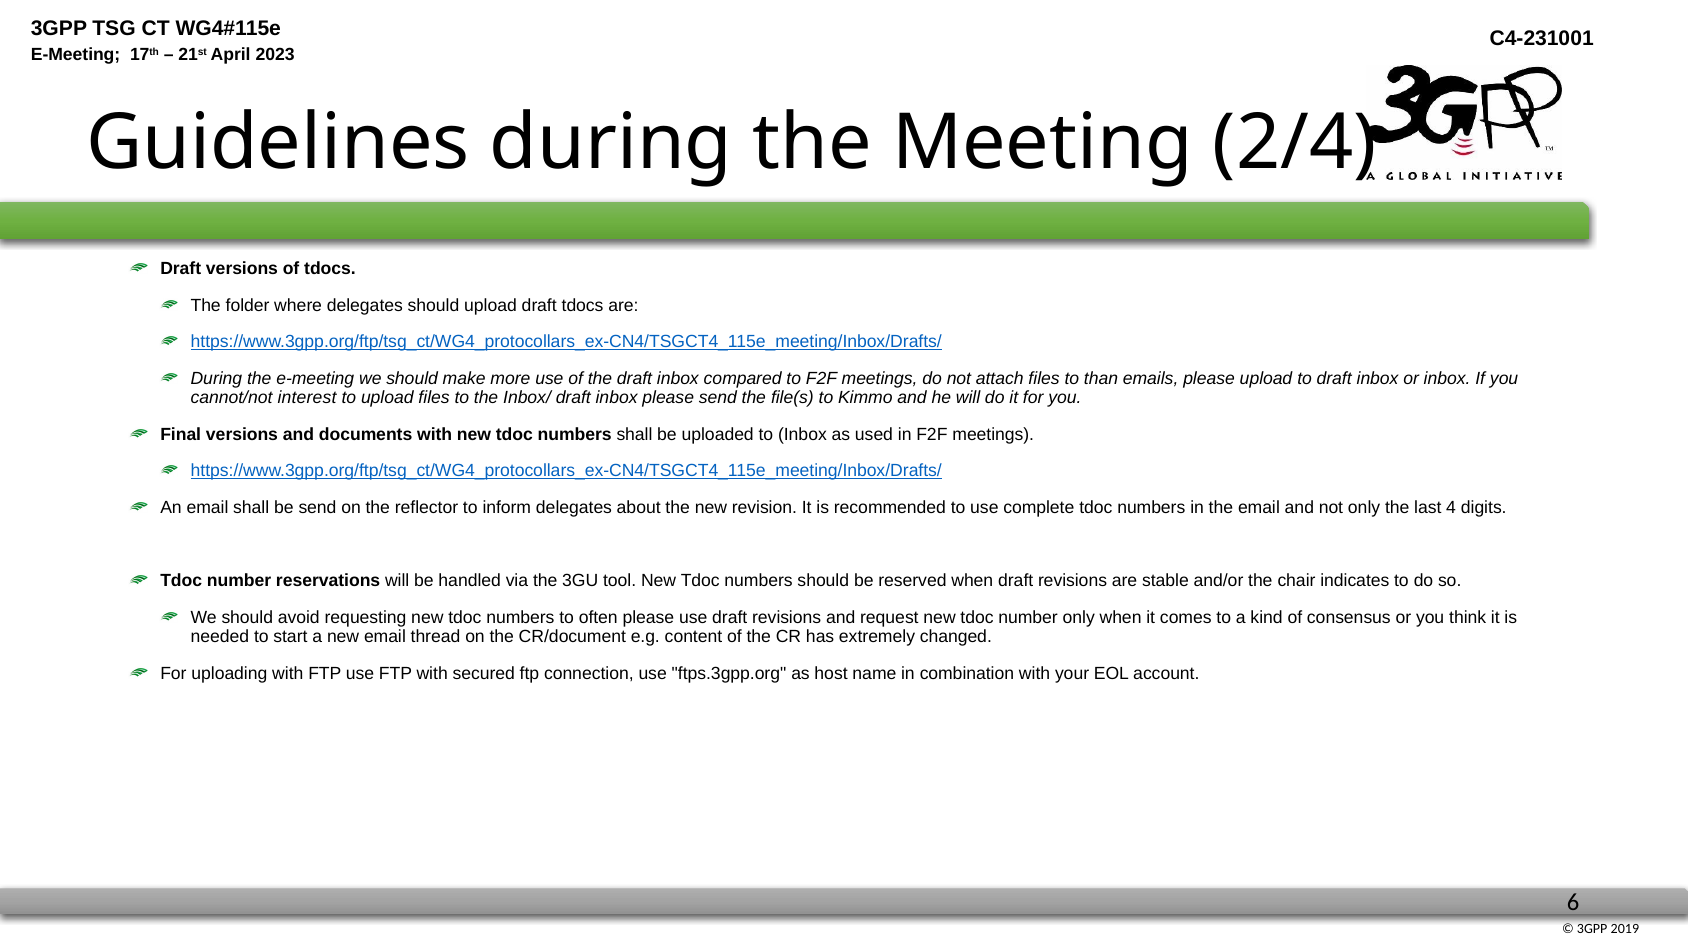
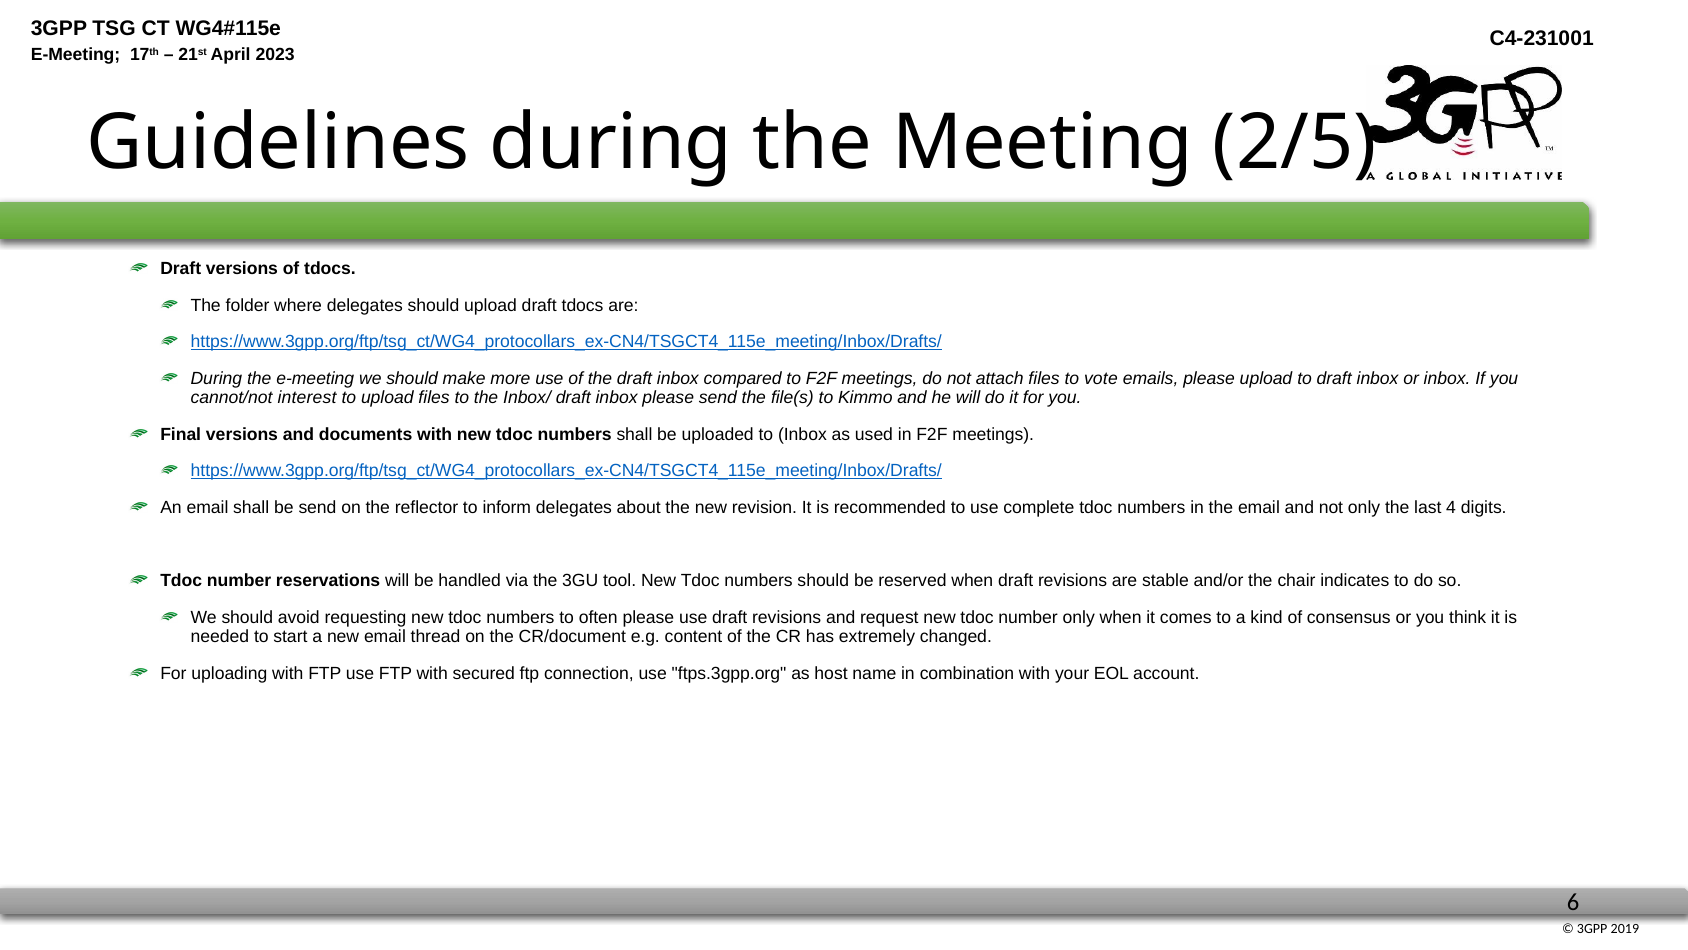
2/4: 2/4 -> 2/5 (1295, 143)
than: than -> vote (1101, 378)
